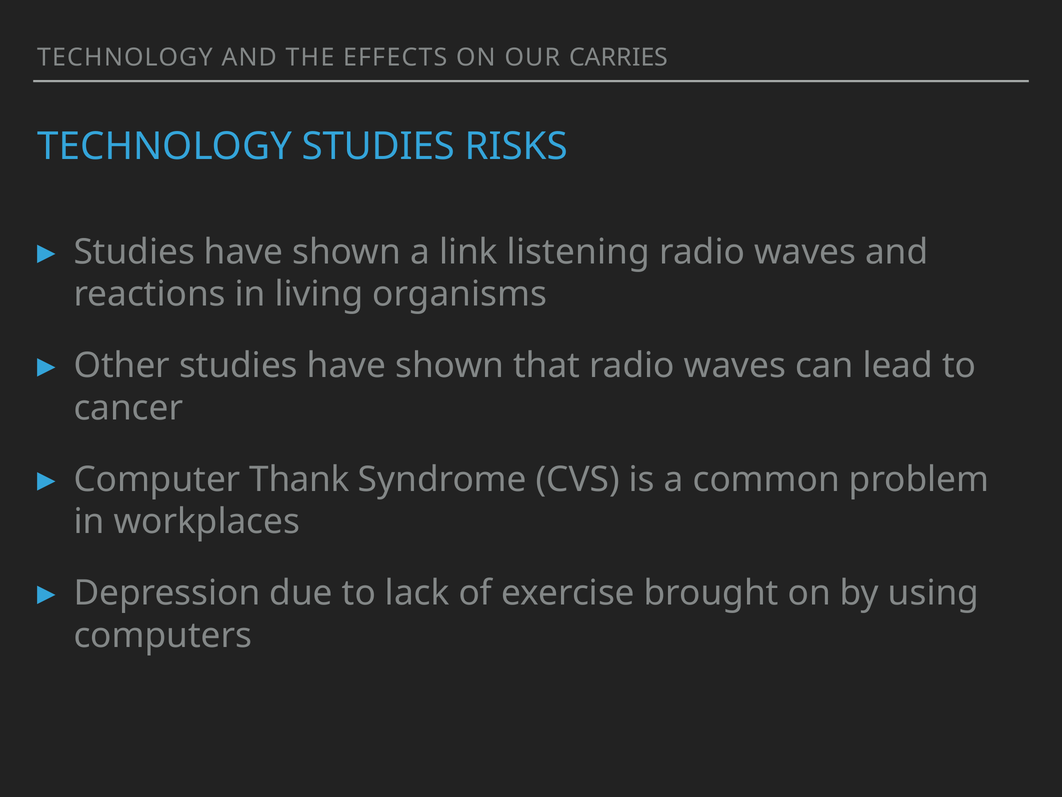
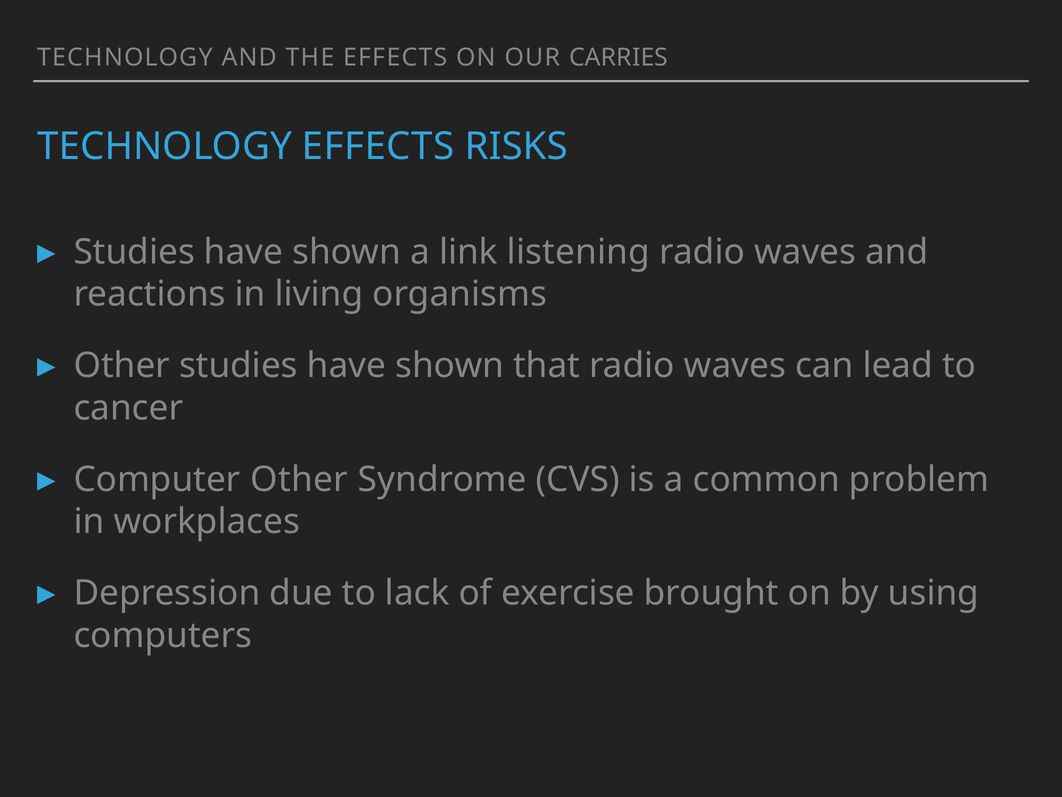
TECHNOLOGY STUDIES: STUDIES -> EFFECTS (378, 147)
Computer Thank: Thank -> Other (299, 479)
